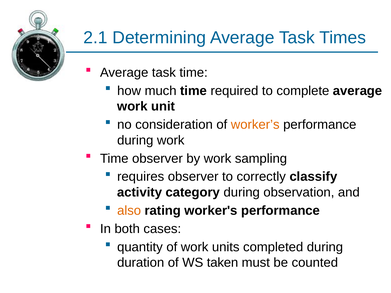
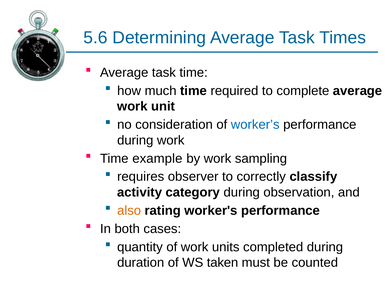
2.1: 2.1 -> 5.6 (96, 38)
worker’s colour: orange -> blue (255, 125)
Time observer: observer -> example (157, 159)
